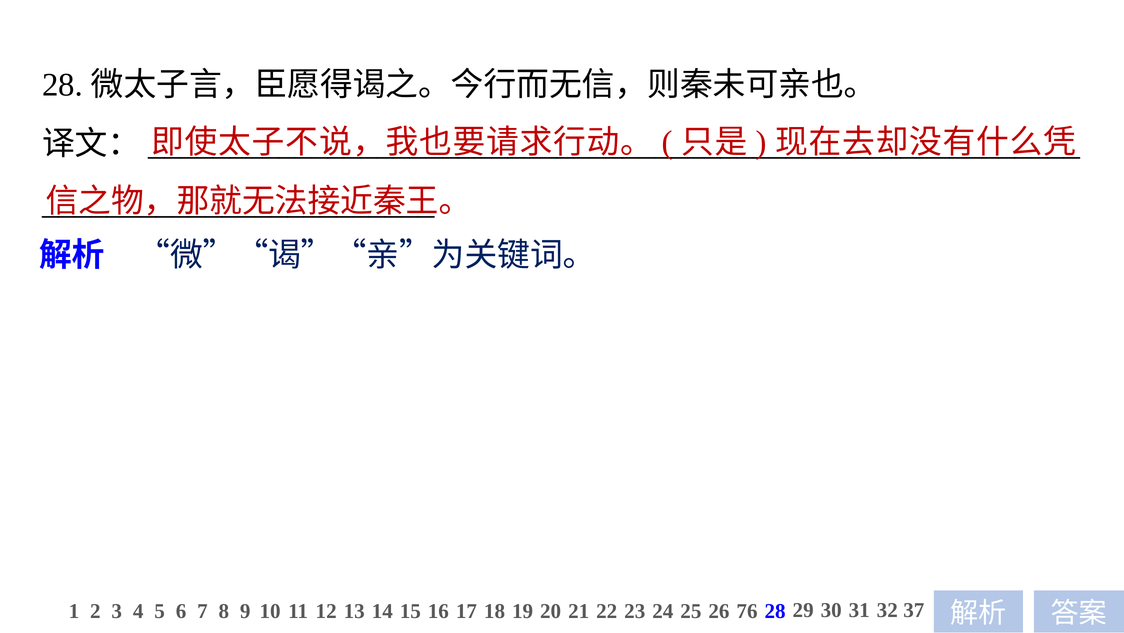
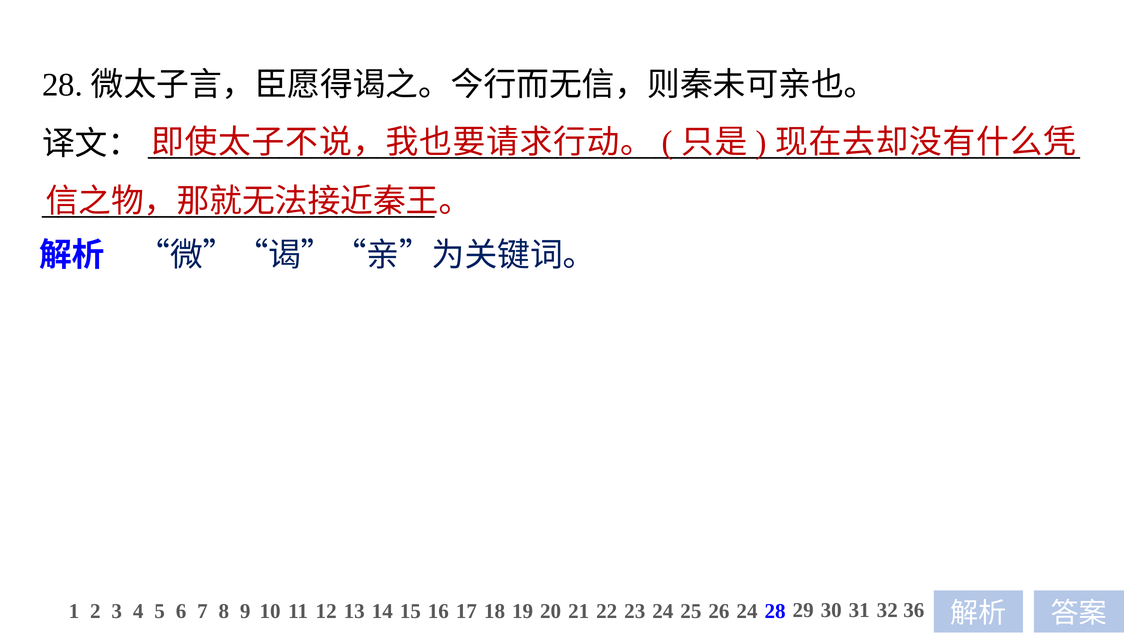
26 76: 76 -> 24 (747, 611)
37: 37 -> 36 (914, 610)
